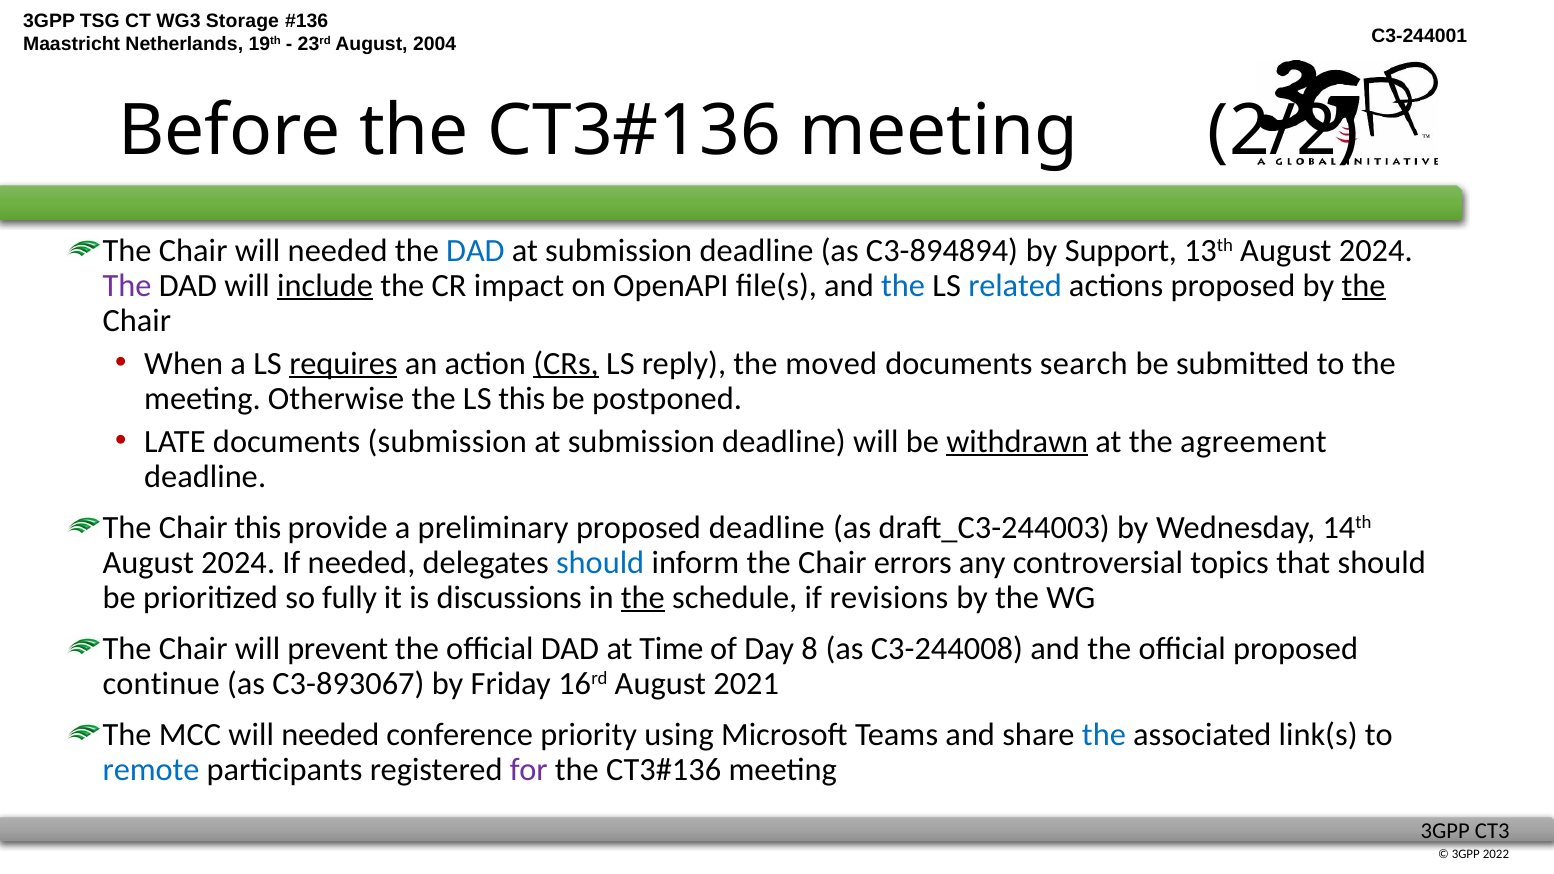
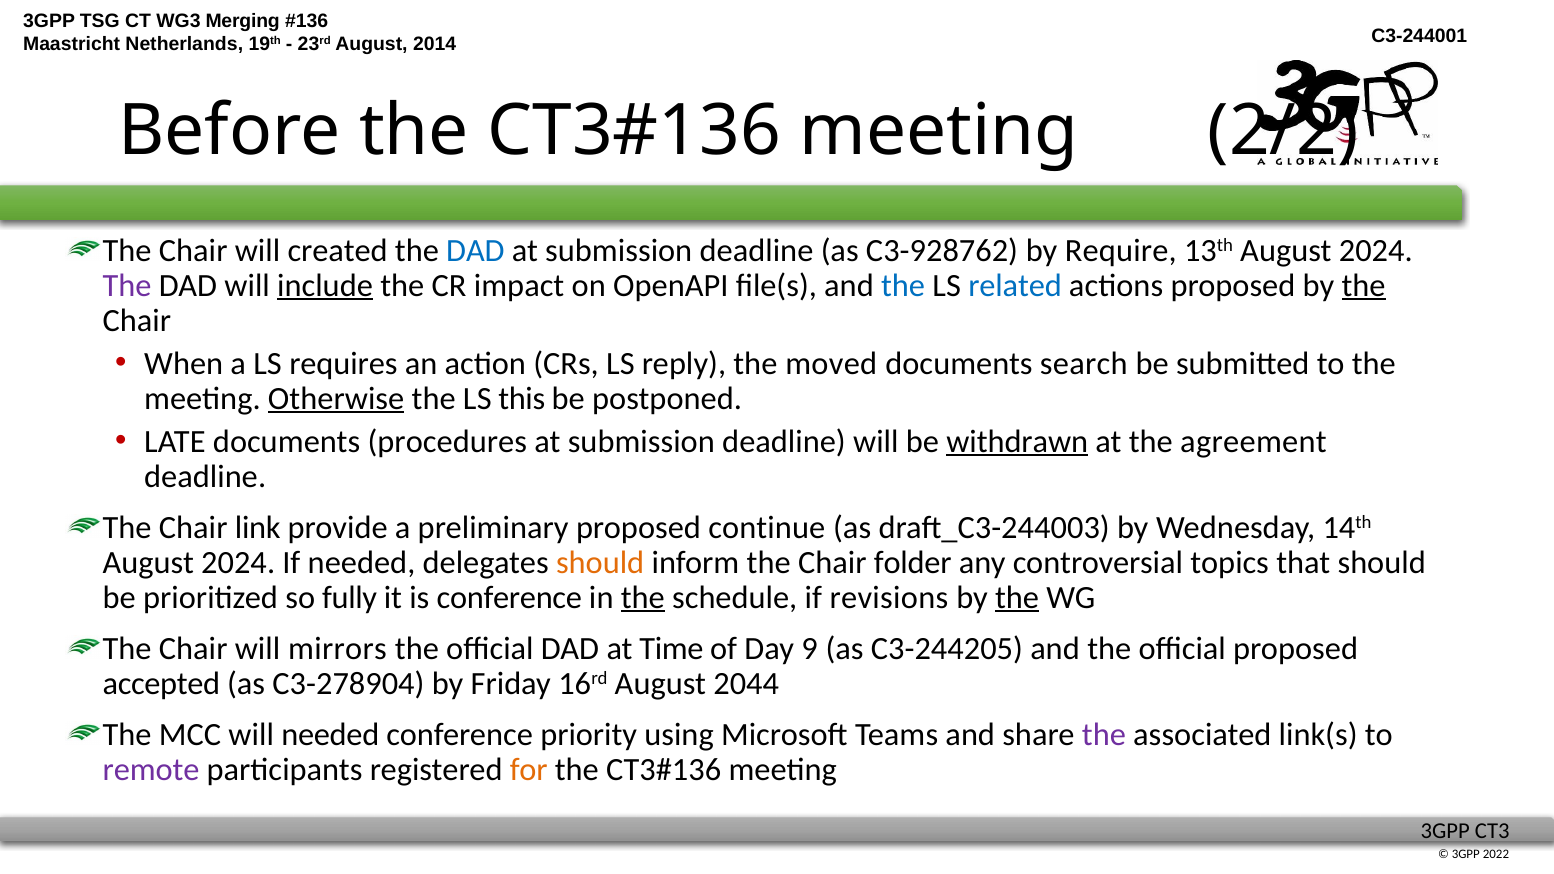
Storage: Storage -> Merging (243, 21)
2004: 2004 -> 2014 (435, 44)
Chair will needed: needed -> created (338, 251)
C3-894894: C3-894894 -> C3-928762 (942, 251)
Support: Support -> Require (1121, 251)
requires underline: present -> none (343, 364)
CRs underline: present -> none (566, 364)
Otherwise underline: none -> present (336, 399)
documents submission: submission -> procedures (447, 442)
Chair this: this -> link (258, 528)
proposed deadline: deadline -> continue (767, 528)
should colour: blue -> orange (600, 563)
errors: errors -> folder (913, 563)
is discussions: discussions -> conference (509, 598)
the underline: none -> present (1017, 598)
prevent: prevent -> mirrors (337, 649)
8: 8 -> 9 (810, 649)
C3-244008: C3-244008 -> C3-244205 (947, 649)
continue: continue -> accepted (161, 684)
C3-893067: C3-893067 -> C3-278904 (348, 684)
2021: 2021 -> 2044 (746, 684)
the colour: blue -> purple (1104, 735)
remote colour: blue -> purple (151, 770)
for colour: purple -> orange (529, 770)
